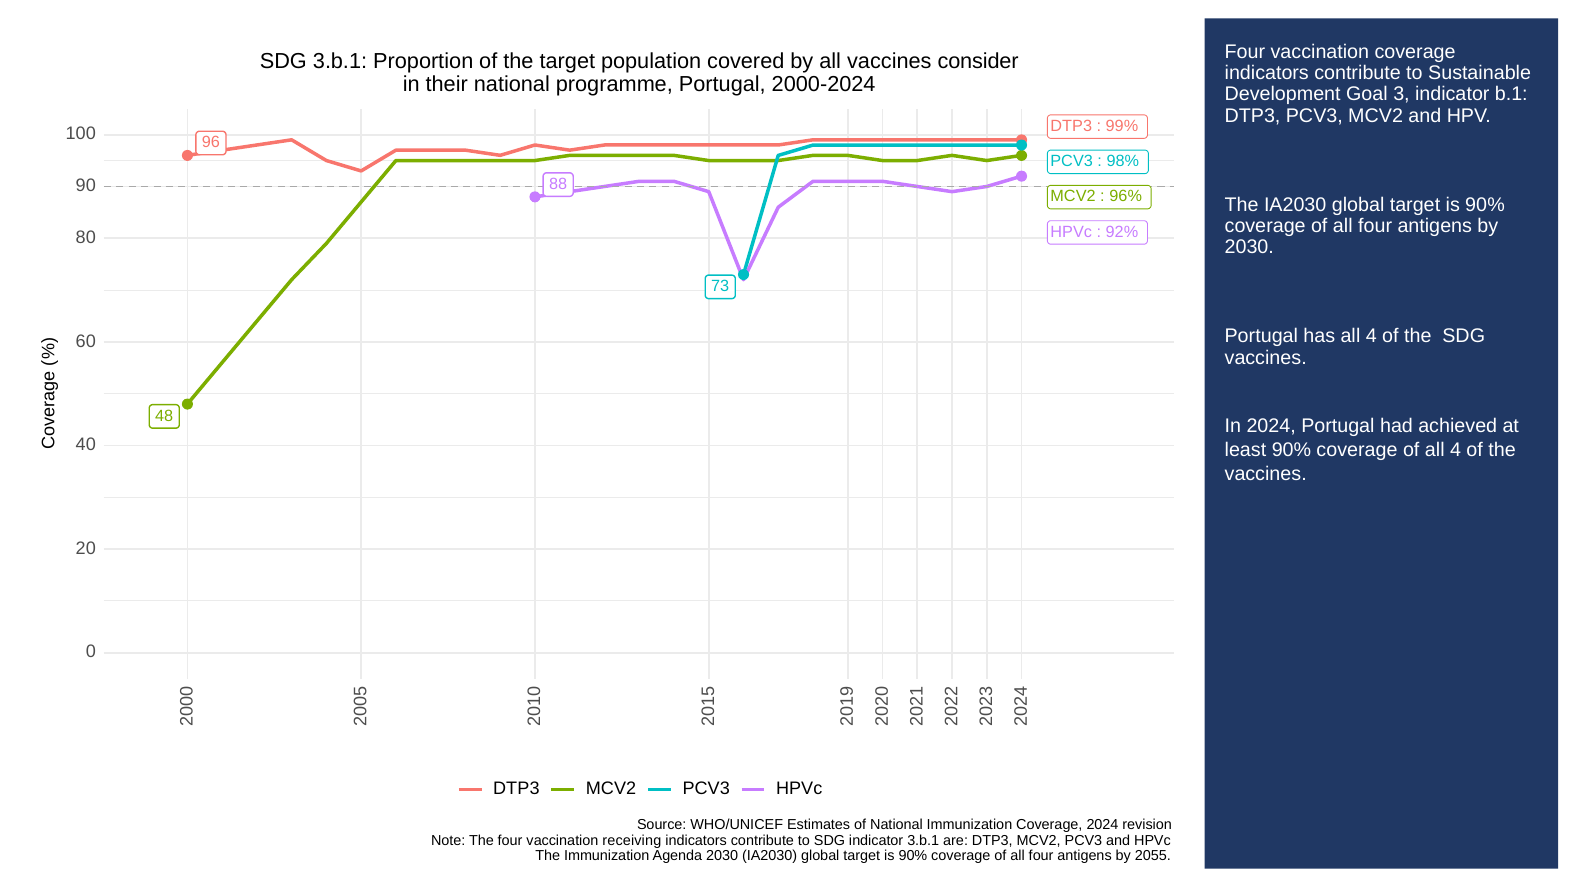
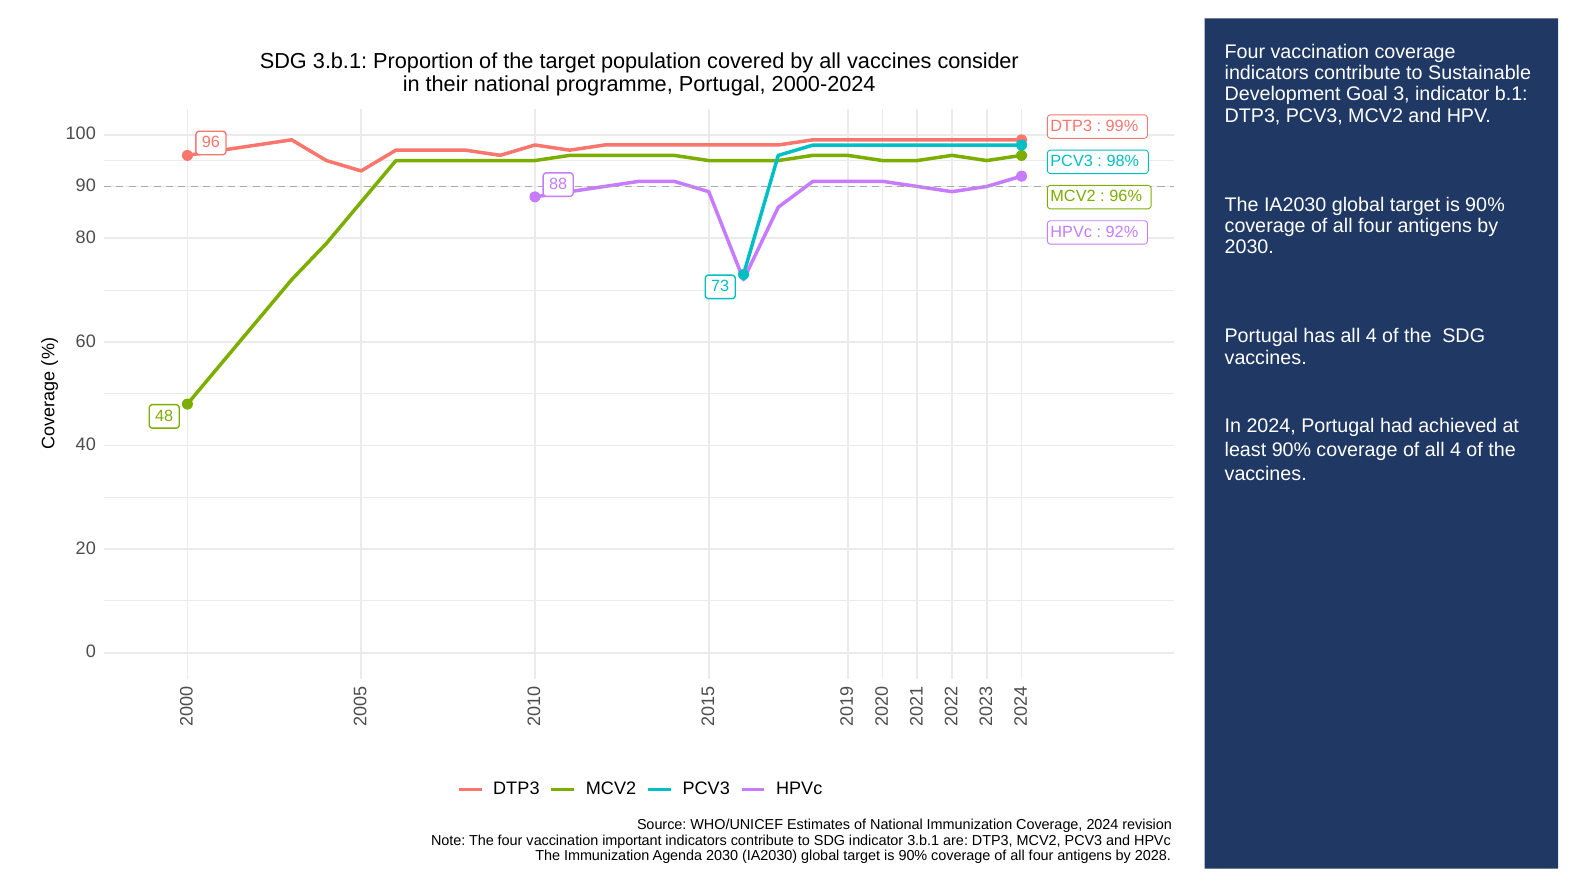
receiving: receiving -> important (632, 841)
2055: 2055 -> 2028 (1153, 856)
